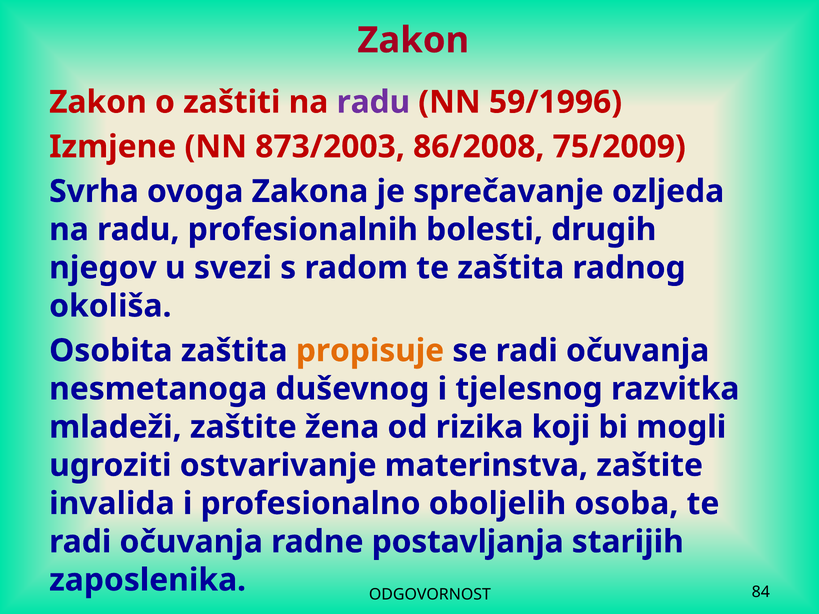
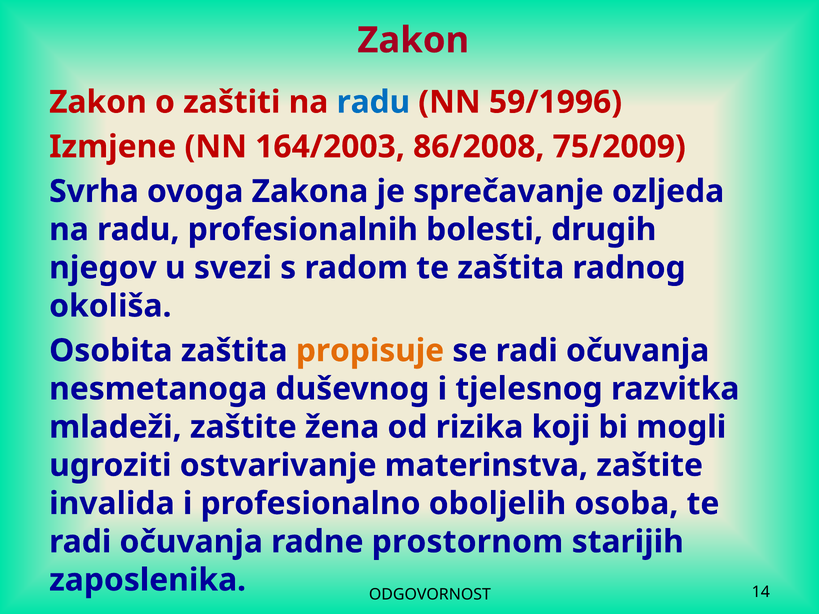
radu colour: purple -> blue (373, 102)
873/2003: 873/2003 -> 164/2003 (330, 147)
postavljanja: postavljanja -> prostornom (467, 542)
84: 84 -> 14 (761, 592)
